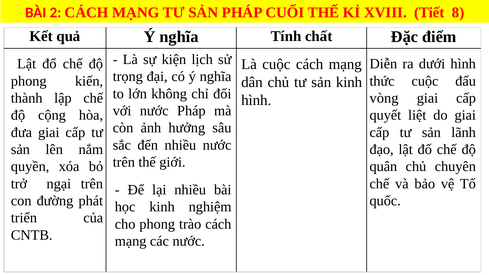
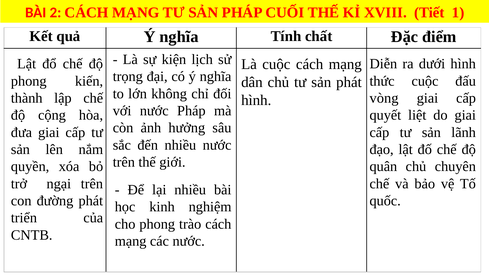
8: 8 -> 1 (458, 12)
sản kinh: kinh -> phát (349, 82)
